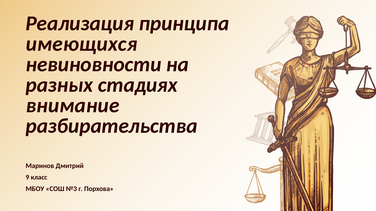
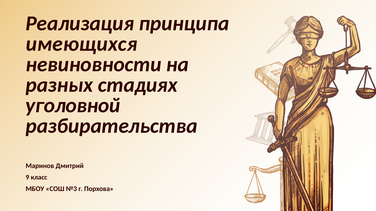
внимание: внимание -> уголовной (73, 106)
